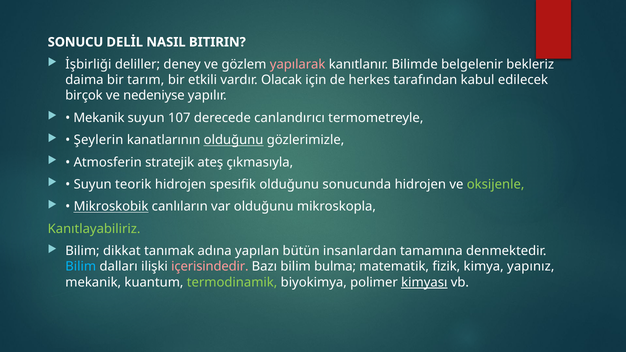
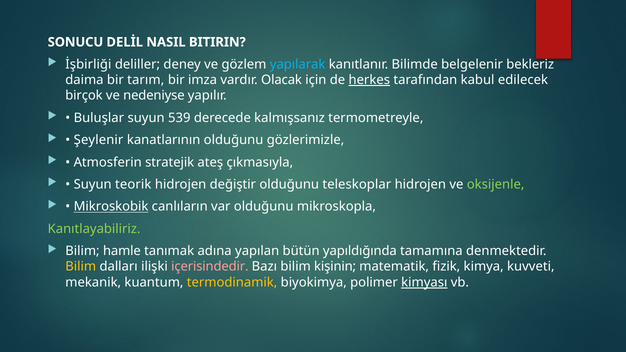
yapılarak colour: pink -> light blue (298, 64)
etkili: etkili -> imza (203, 80)
herkes underline: none -> present (369, 80)
Mekanik: Mekanik -> Buluşlar (99, 118)
107: 107 -> 539 (179, 118)
canlandırıcı: canlandırıcı -> kalmışsanız (290, 118)
Şeylerin: Şeylerin -> Şeylenir (99, 140)
olduğunu underline: present -> none (234, 140)
spesifik: spesifik -> değiştir (233, 184)
sonucunda: sonucunda -> teleskoplar (357, 184)
dikkat: dikkat -> hamle (122, 251)
insanlardan: insanlardan -> yapıldığında (360, 251)
Bilim colour: light blue -> yellow (81, 267)
bulma: bulma -> kişinin (335, 267)
yapınız: yapınız -> kuvveti (531, 267)
termodinamik colour: light green -> yellow (232, 282)
